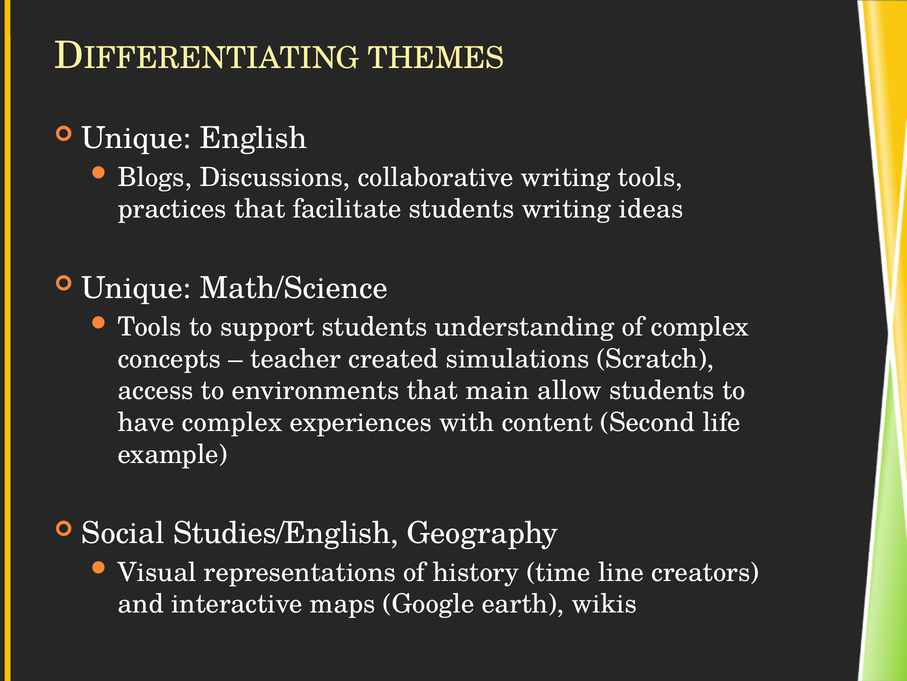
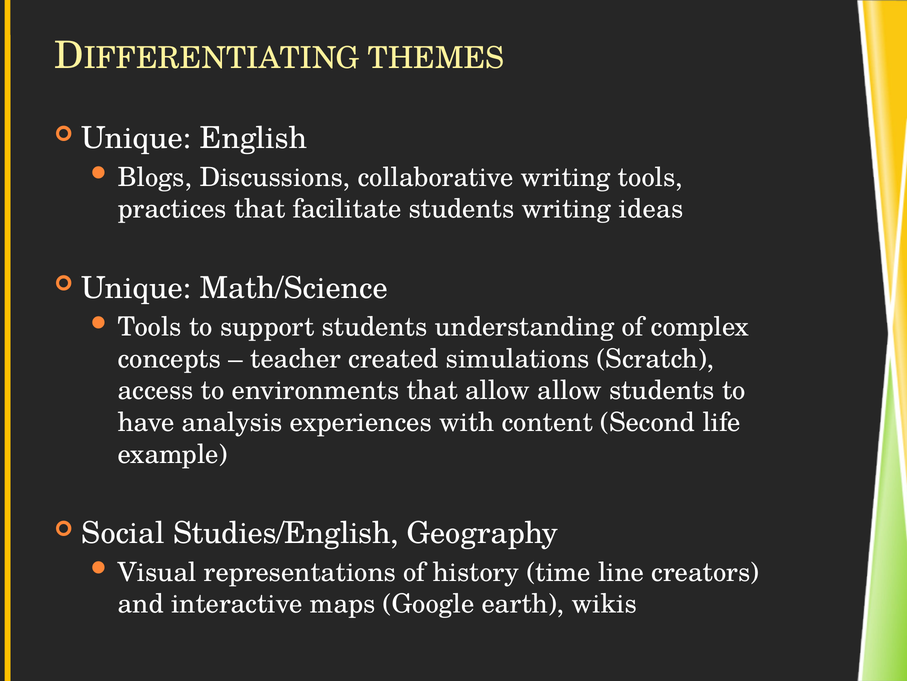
that main: main -> allow (498, 390)
have complex: complex -> analysis (232, 422)
